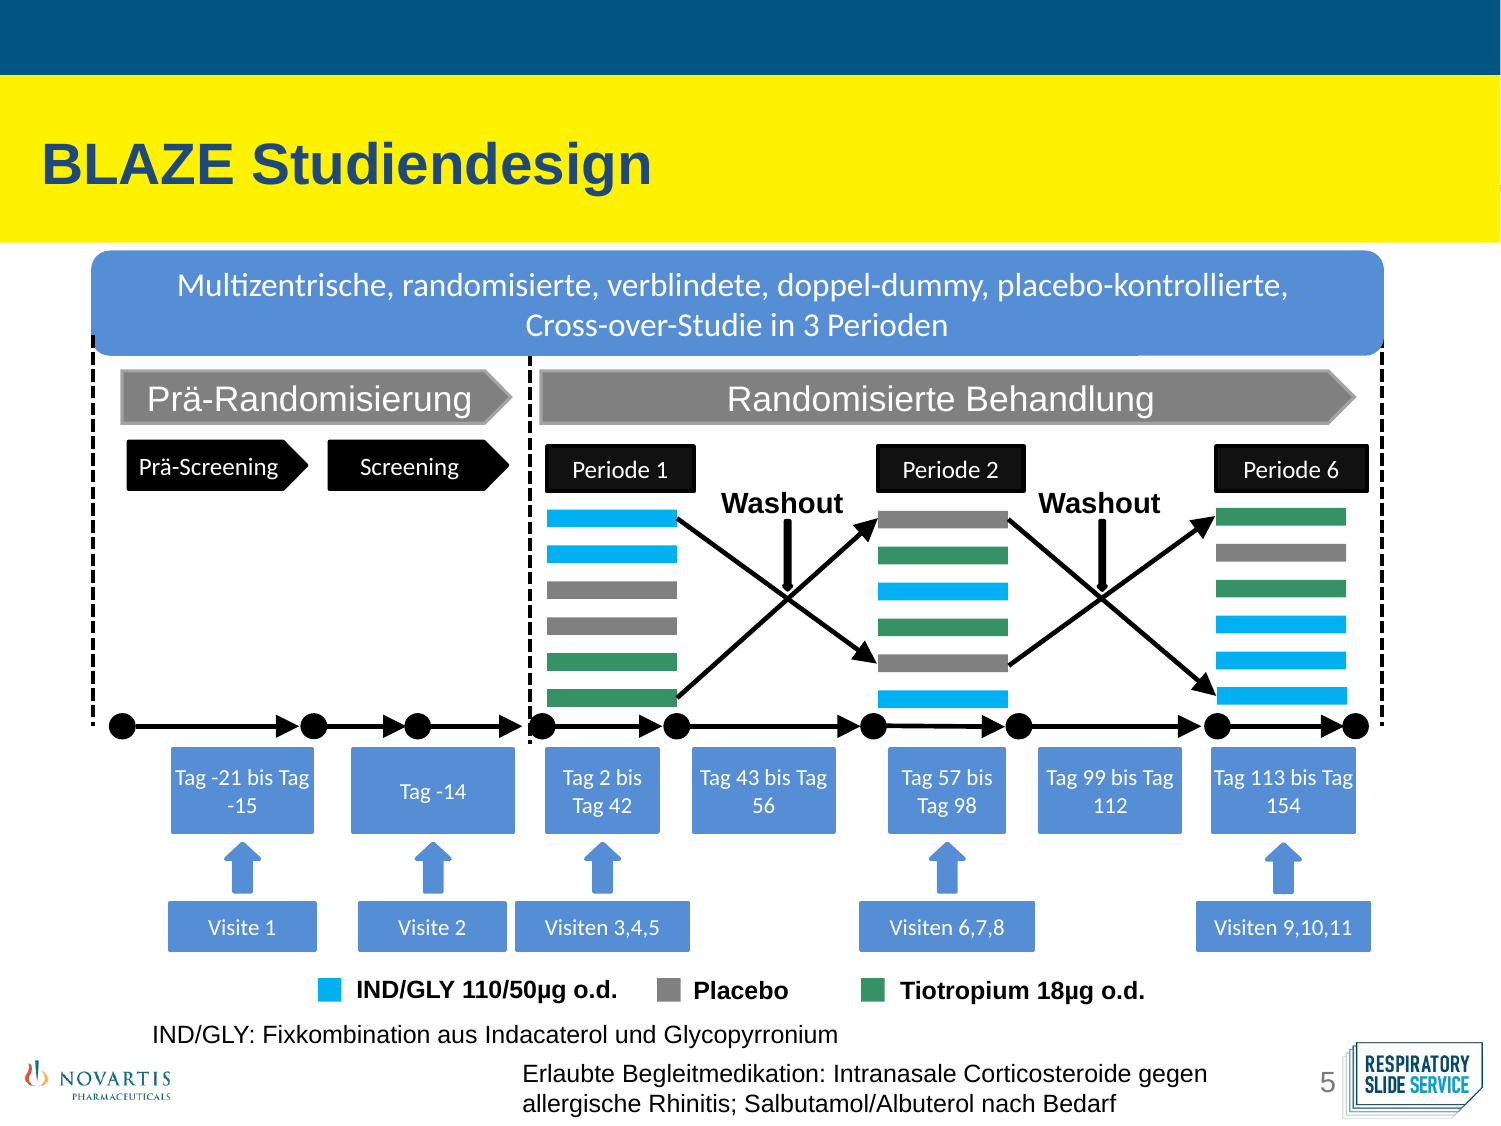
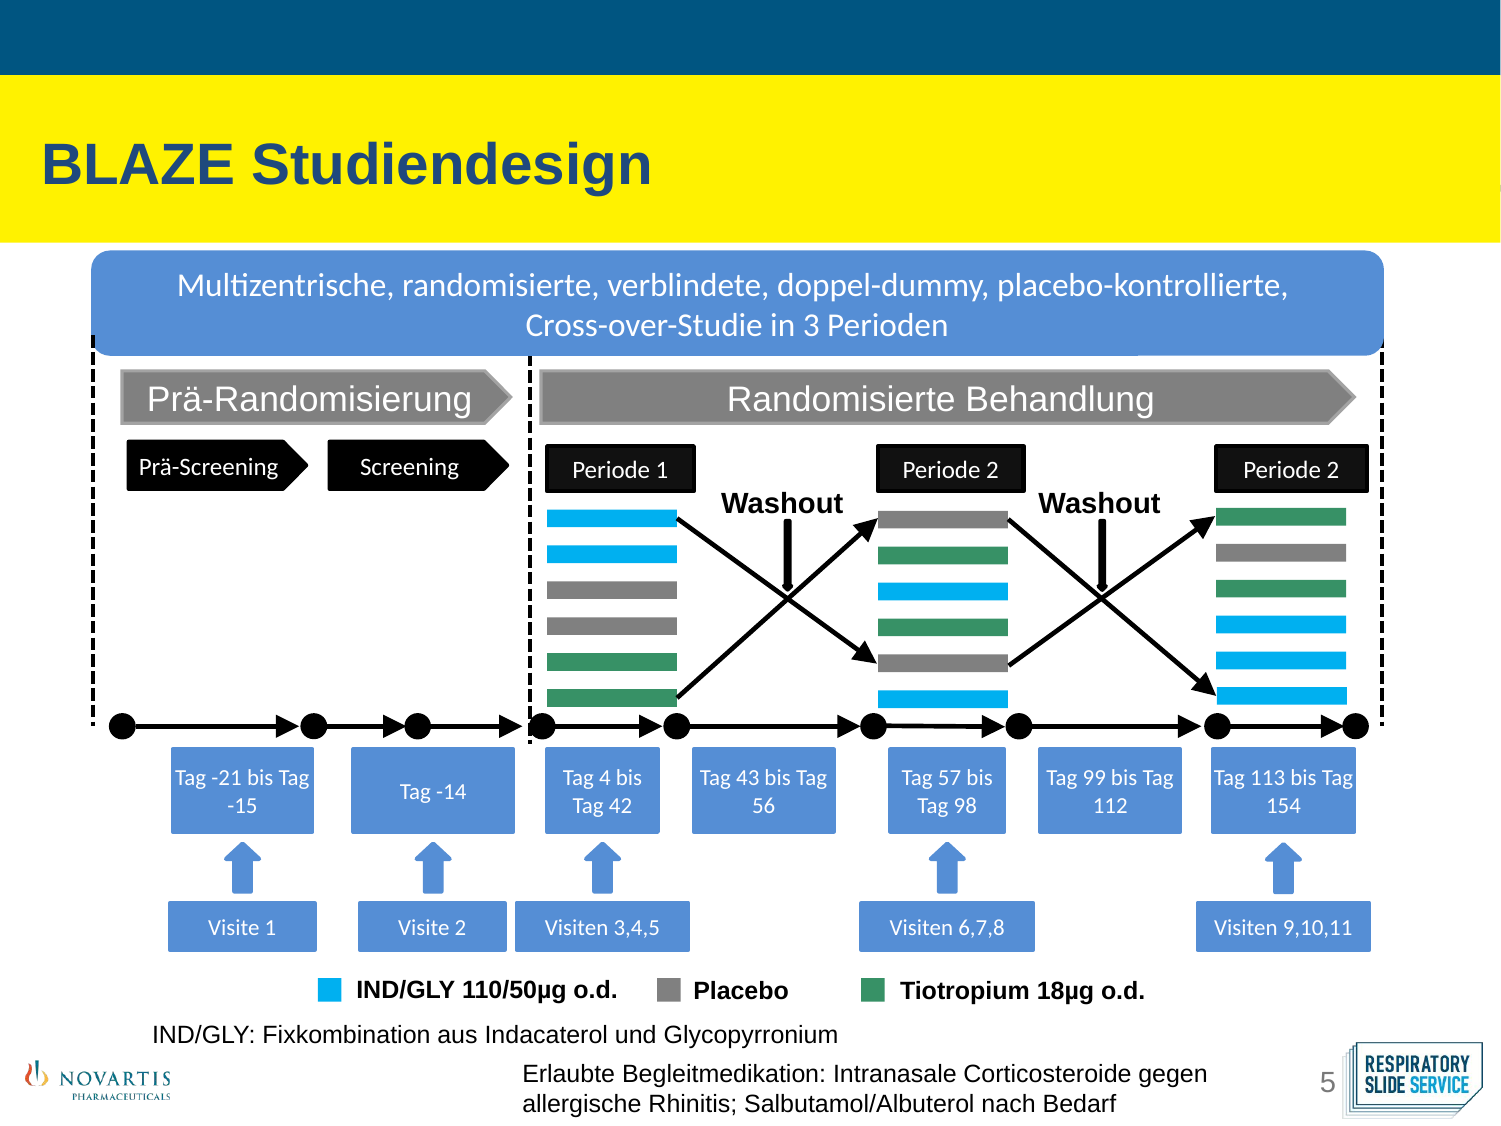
2 Periode 6: 6 -> 2 (1333, 470)
Tag 2: 2 -> 4 (605, 778)
